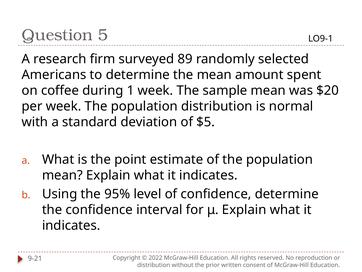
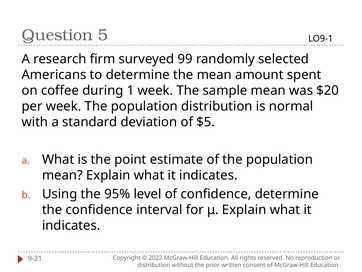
89: 89 -> 99 (185, 59)
